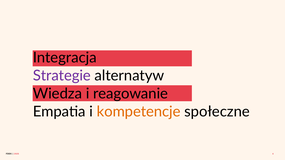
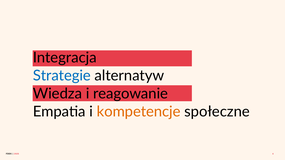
Strategie colour: purple -> blue (62, 76)
